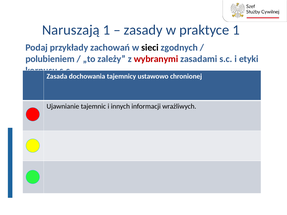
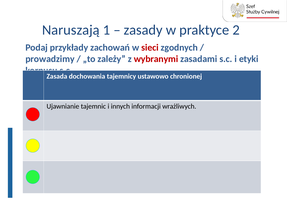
praktyce 1: 1 -> 2 (236, 30)
sieci colour: black -> red (150, 48)
polubieniem: polubieniem -> prowadzimy (50, 59)
